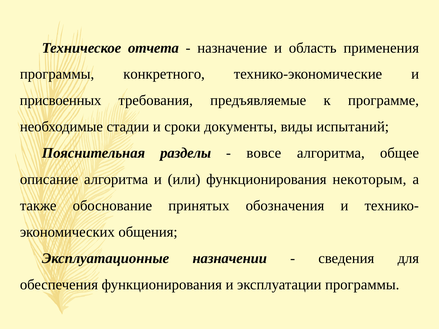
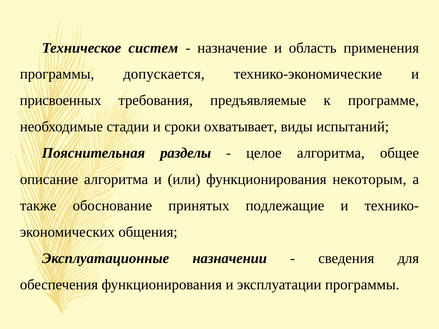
отчета: отчета -> систем (153, 48)
конкретного: конкретного -> допускается (164, 74)
документы: документы -> охватывает (241, 127)
вовсе: вовсе -> целое (264, 153)
обозначения: обозначения -> подлежащие (285, 206)
